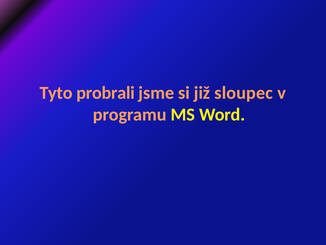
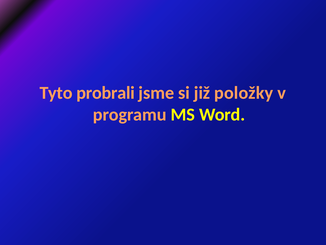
sloupec: sloupec -> položky (244, 93)
